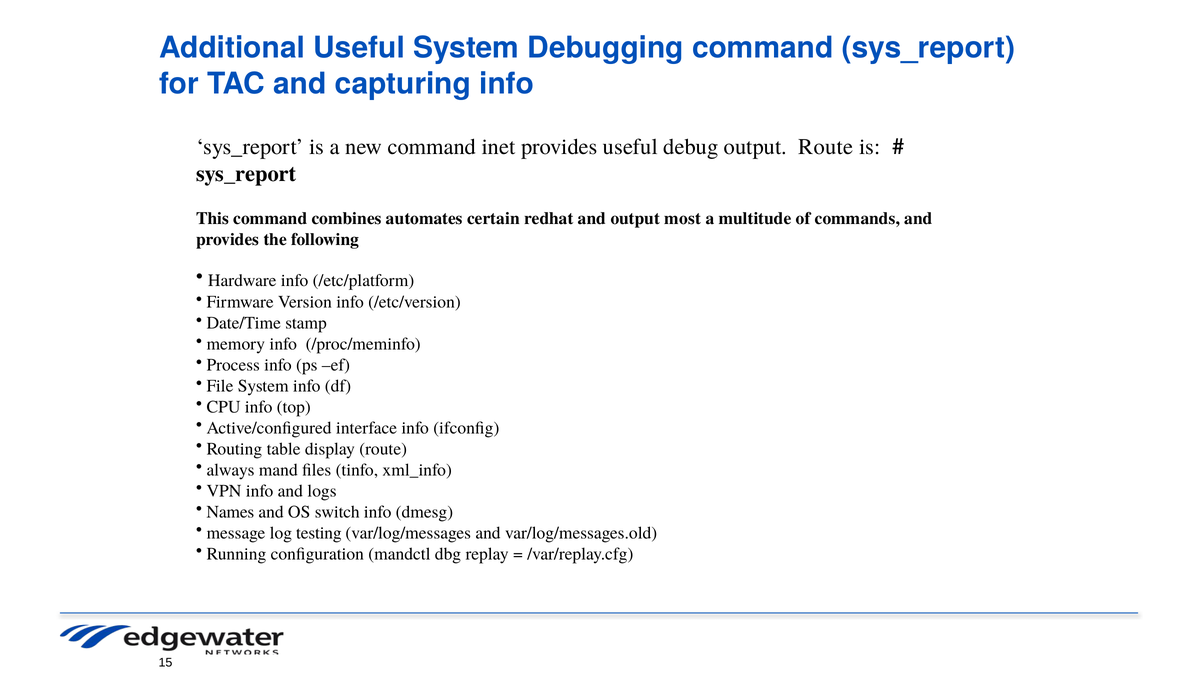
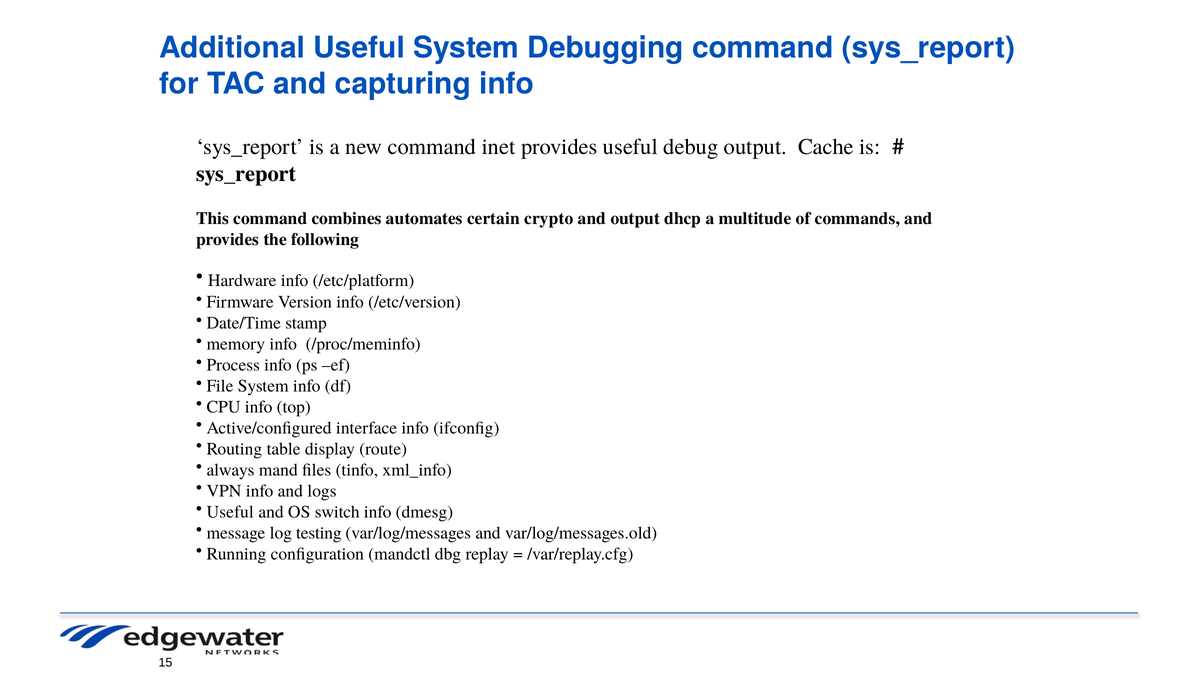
output Route: Route -> Cache (826, 147)
redhat: redhat -> crypto (549, 218)
most: most -> dhcp (683, 218)
Names: Names -> Useful (230, 512)
